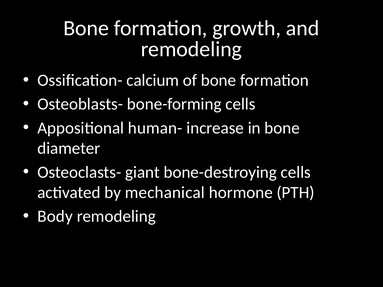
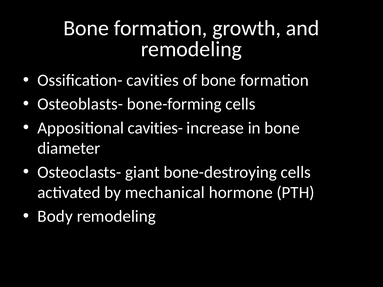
calcium: calcium -> cavities (153, 80)
human-: human- -> cavities- (155, 128)
